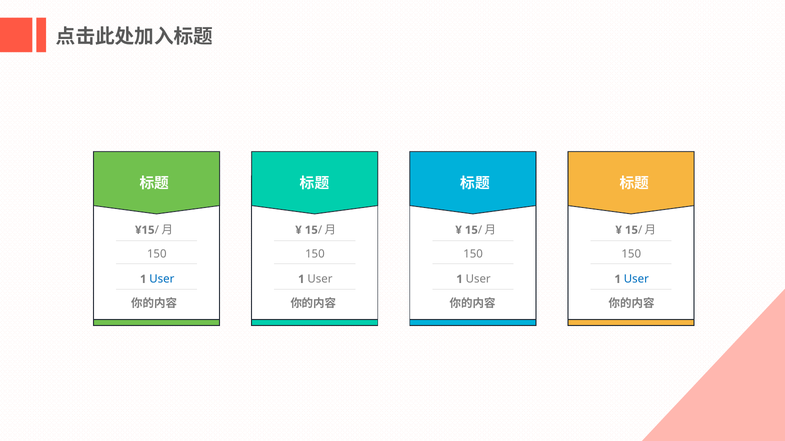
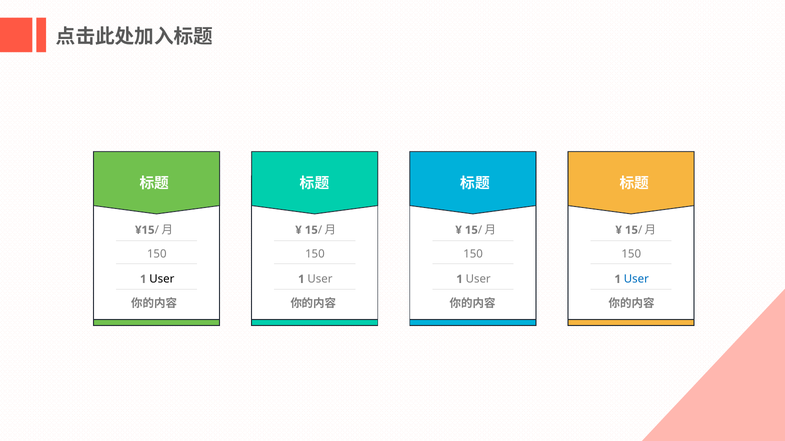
User colour: blue -> black (162, 279)
